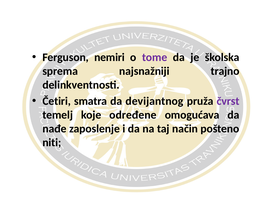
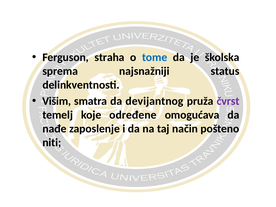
nemiri: nemiri -> straha (109, 57)
tome colour: purple -> blue (155, 57)
trajno: trajno -> status (225, 71)
Četiri: Četiri -> Višim (57, 101)
